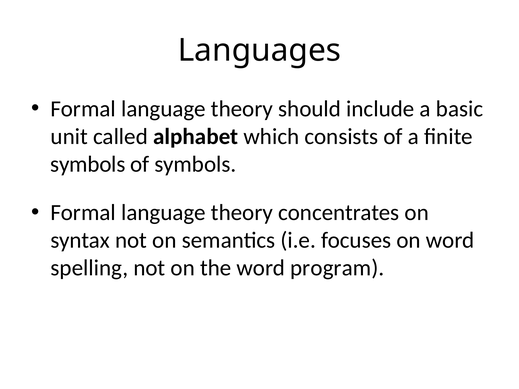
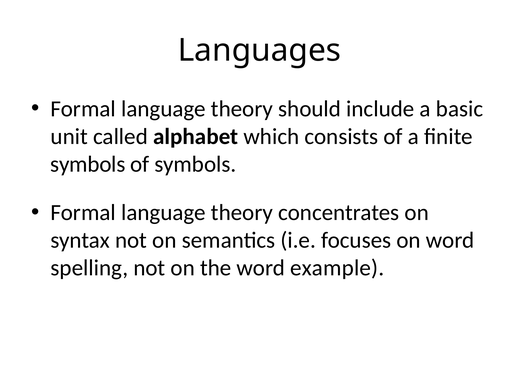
program: program -> example (337, 268)
